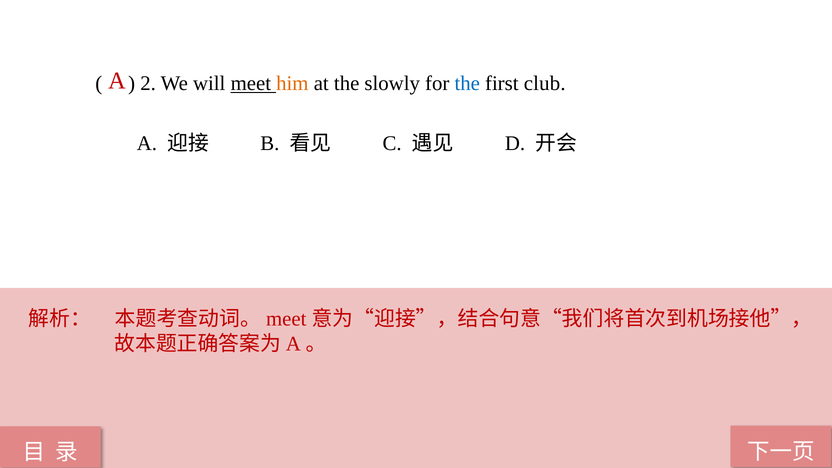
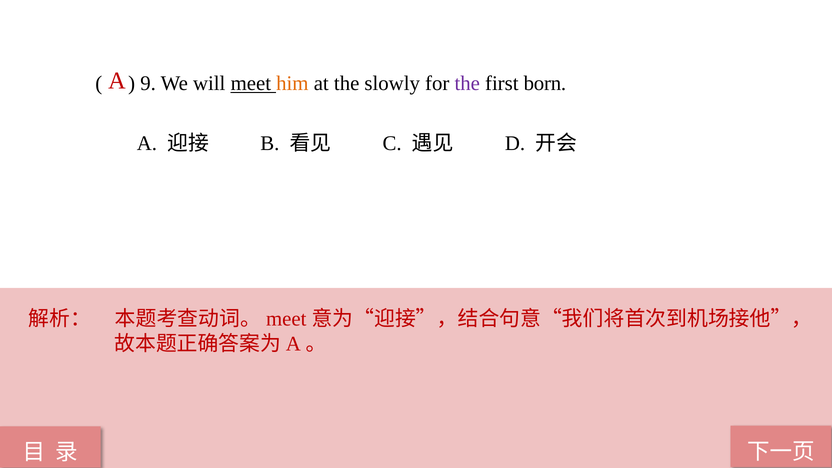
2: 2 -> 9 (148, 83)
the colour: blue -> purple (467, 83)
club: club -> born (545, 83)
